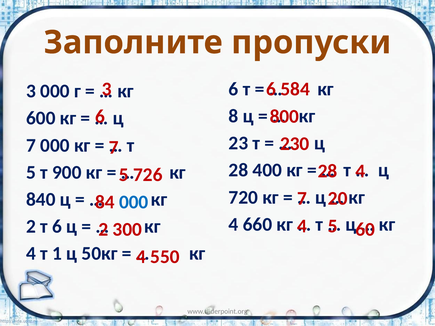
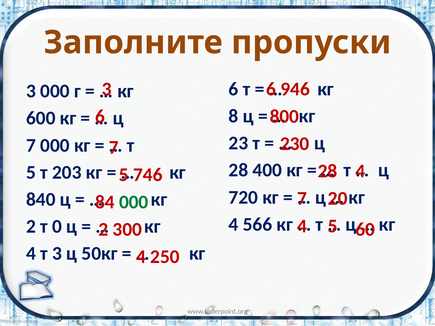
584: 584 -> 946 (295, 89)
900: 900 -> 203 (67, 172)
726: 726 -> 746 (148, 175)
000 colour: blue -> green (134, 202)
660: 660 -> 566 (257, 225)
т 6: 6 -> 0 (57, 227)
т 1: 1 -> 3 (57, 254)
550: 550 -> 250 (165, 257)
